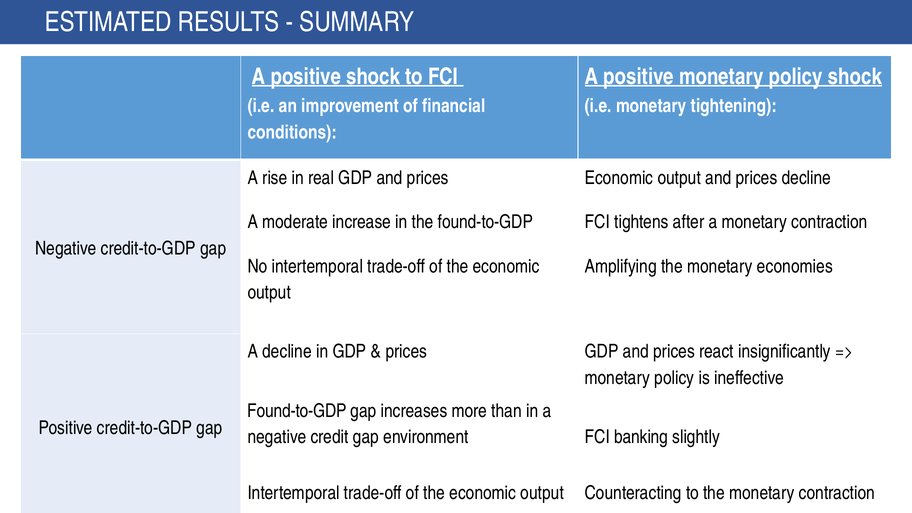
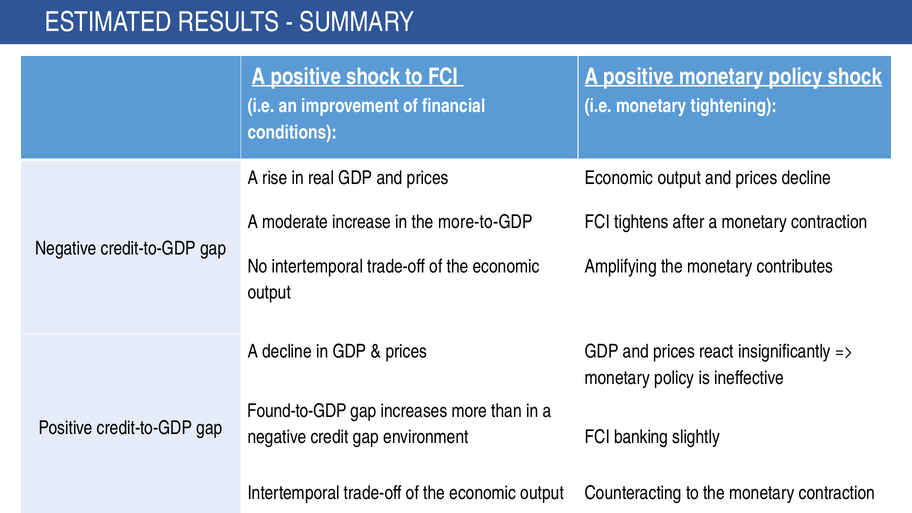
the found-to-GDP: found-to-GDP -> more-to-GDP (485, 222)
economies: economies -> contributes (795, 267)
